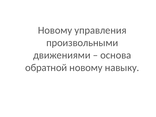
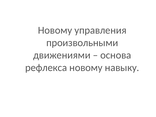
обратной: обратной -> рефлекса (46, 68)
